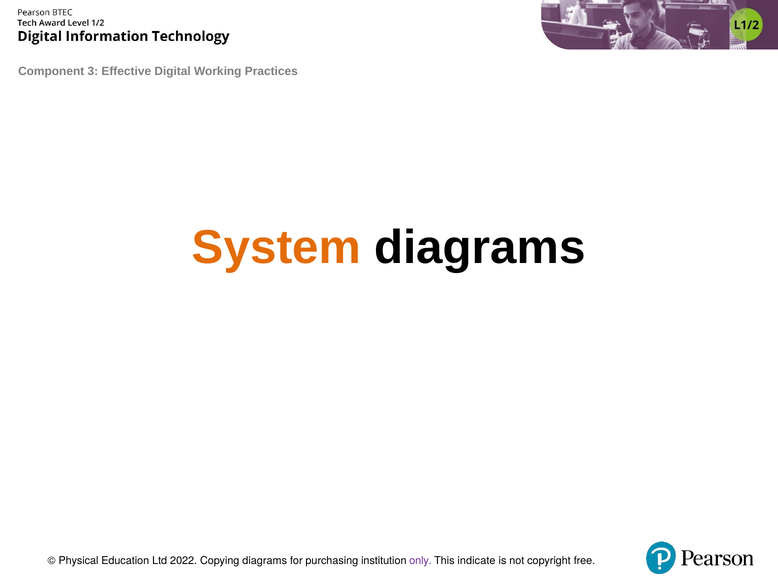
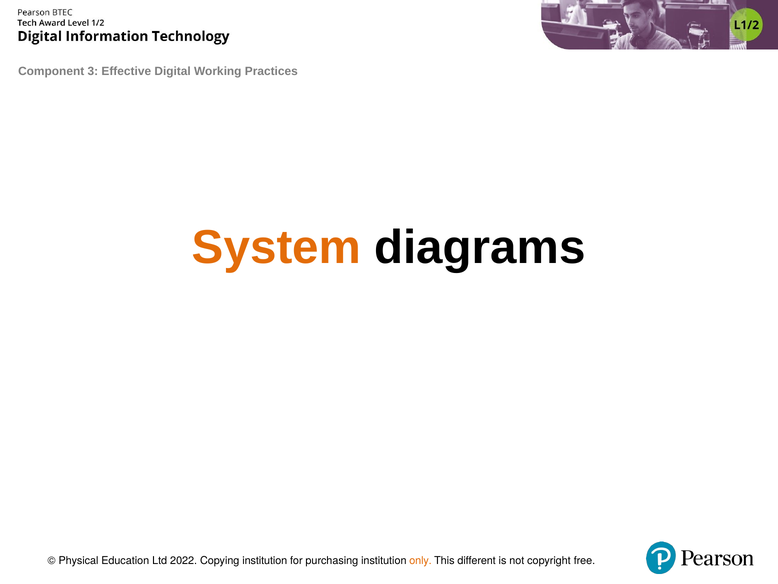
Copying diagrams: diagrams -> institution (265, 560)
only colour: purple -> orange (421, 560)
indicate: indicate -> different (477, 560)
